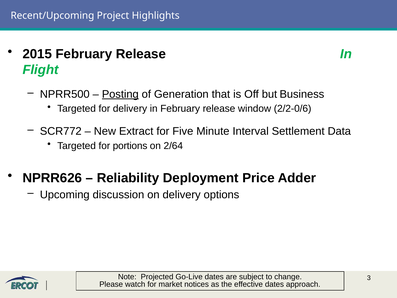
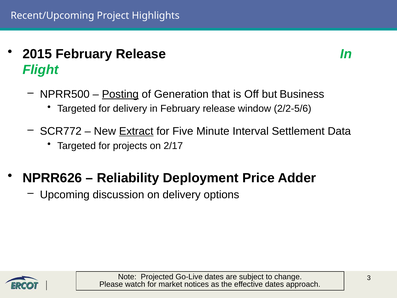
2/2-0/6: 2/2-0/6 -> 2/2-5/6 (293, 109)
Extract underline: none -> present (136, 131)
portions: portions -> projects (130, 146)
2/64: 2/64 -> 2/17 (173, 146)
